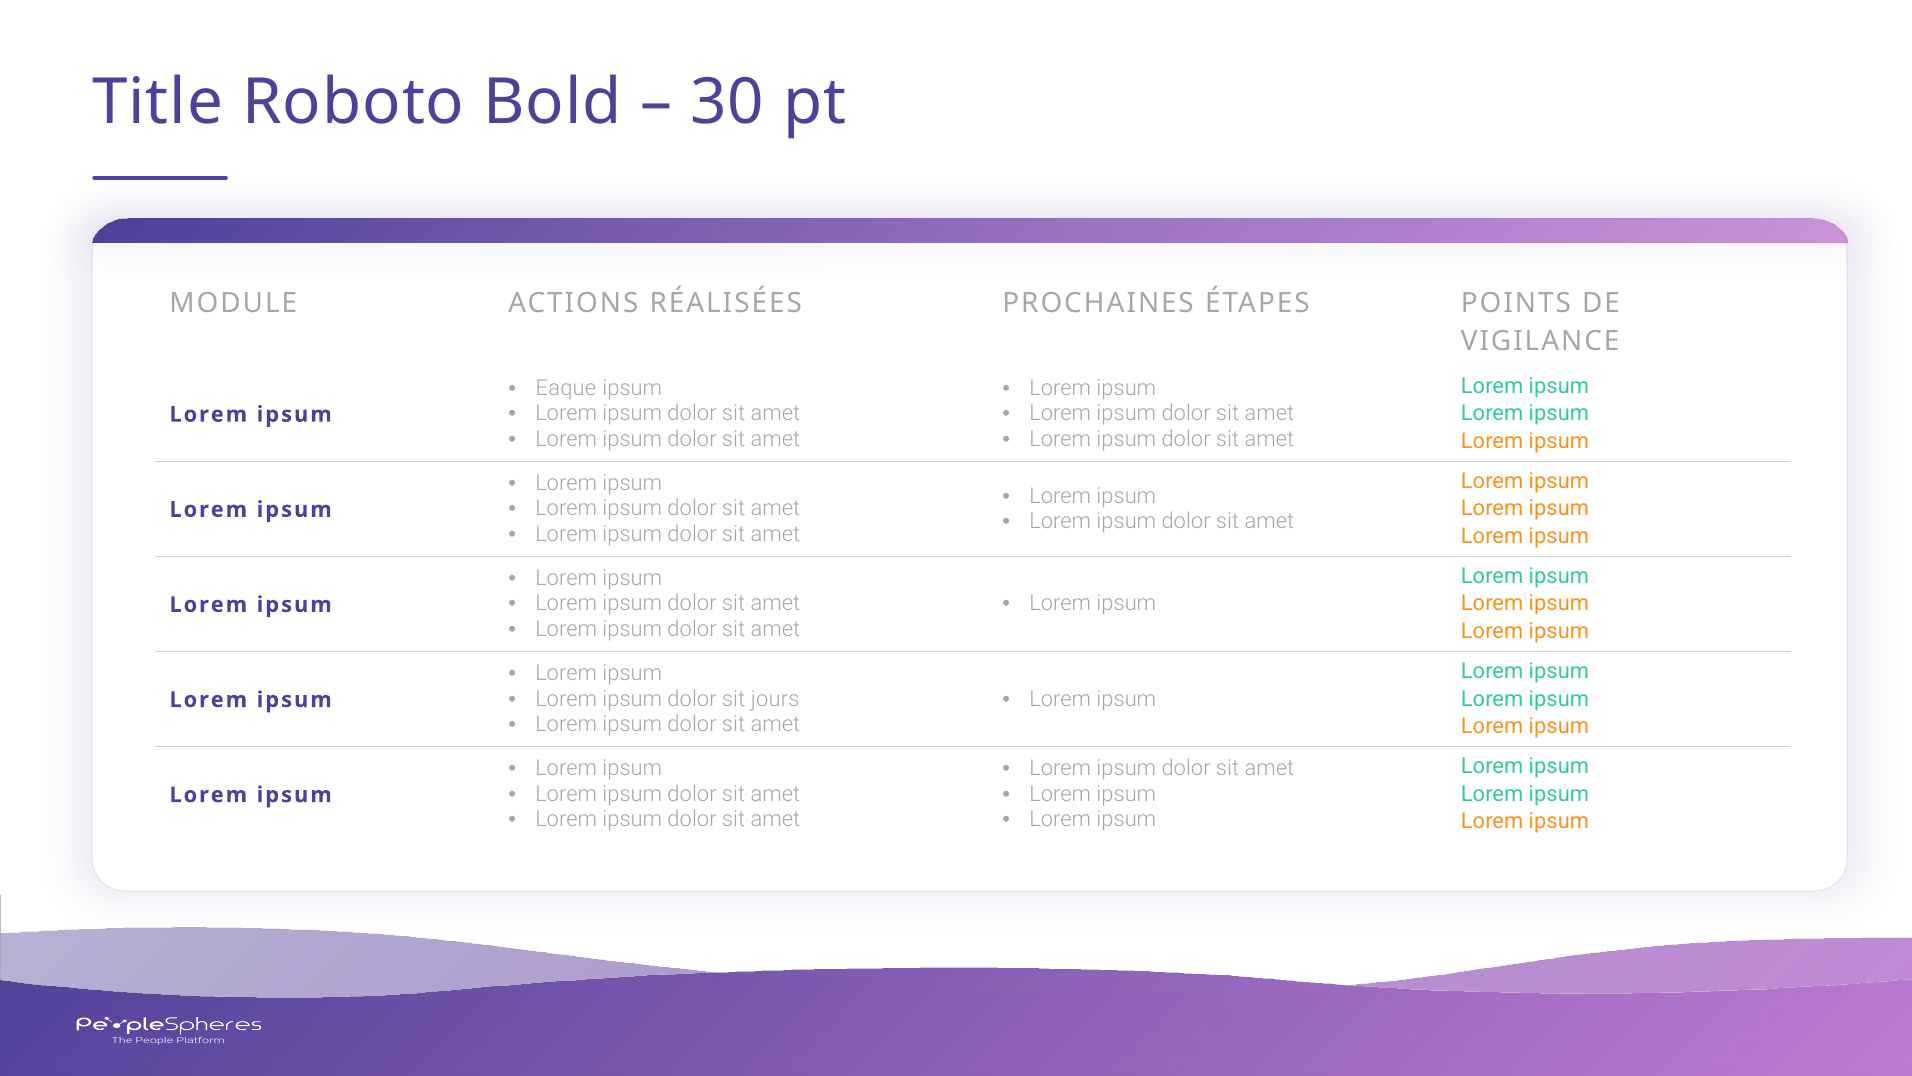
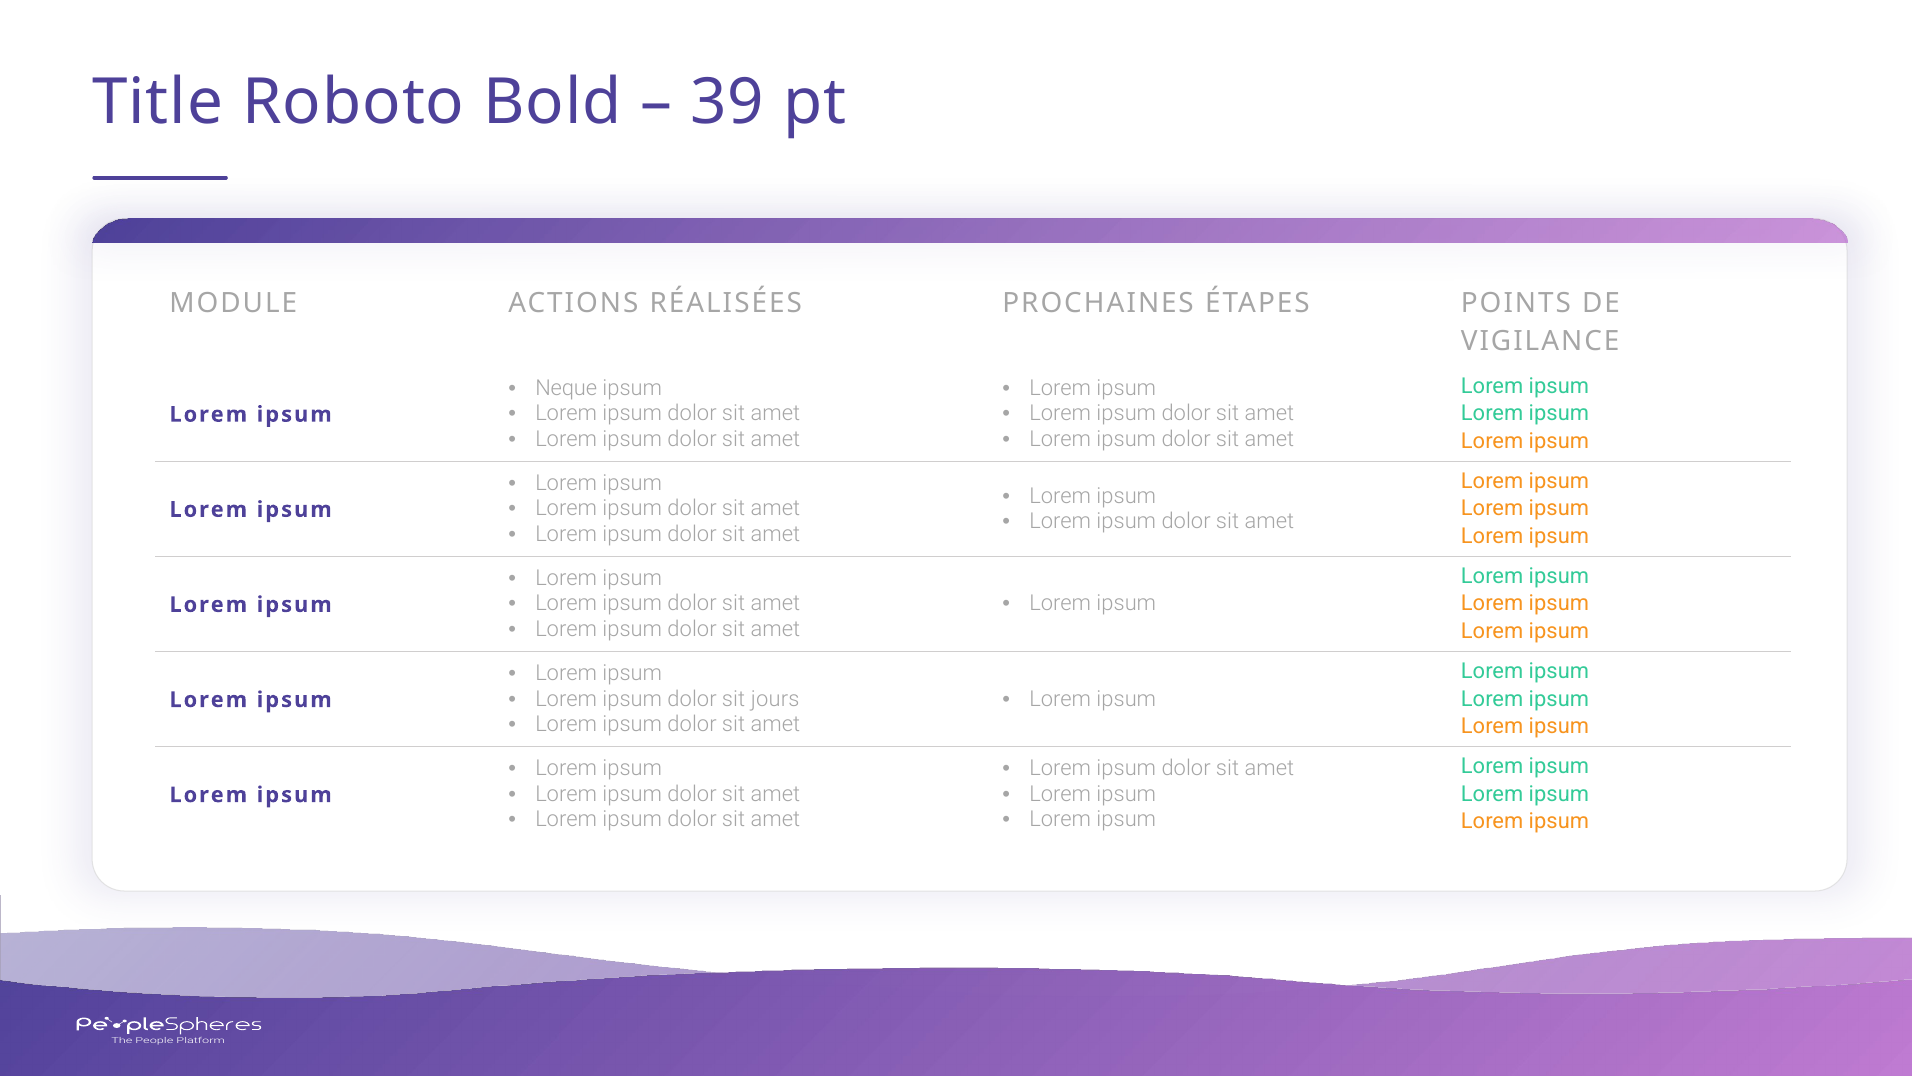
30: 30 -> 39 (728, 102)
Eaque: Eaque -> Neque (566, 388)
